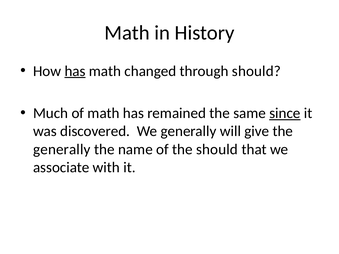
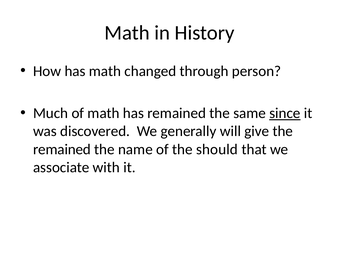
has underline: present -> none (75, 71)
through should: should -> person (257, 71)
generally: generally -> remained (62, 149)
